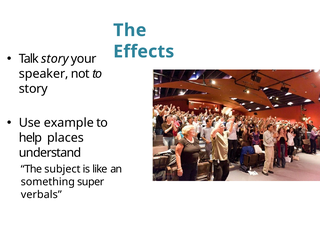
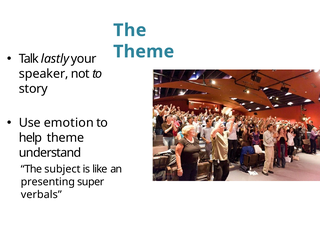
Effects: Effects -> Theme (144, 52)
Talk story: story -> lastly (55, 59)
example: example -> emotion (69, 123)
help places: places -> theme (65, 138)
something: something -> presenting (48, 182)
